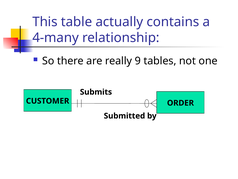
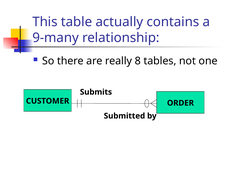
4-many: 4-many -> 9-many (56, 38)
9: 9 -> 8 (138, 61)
